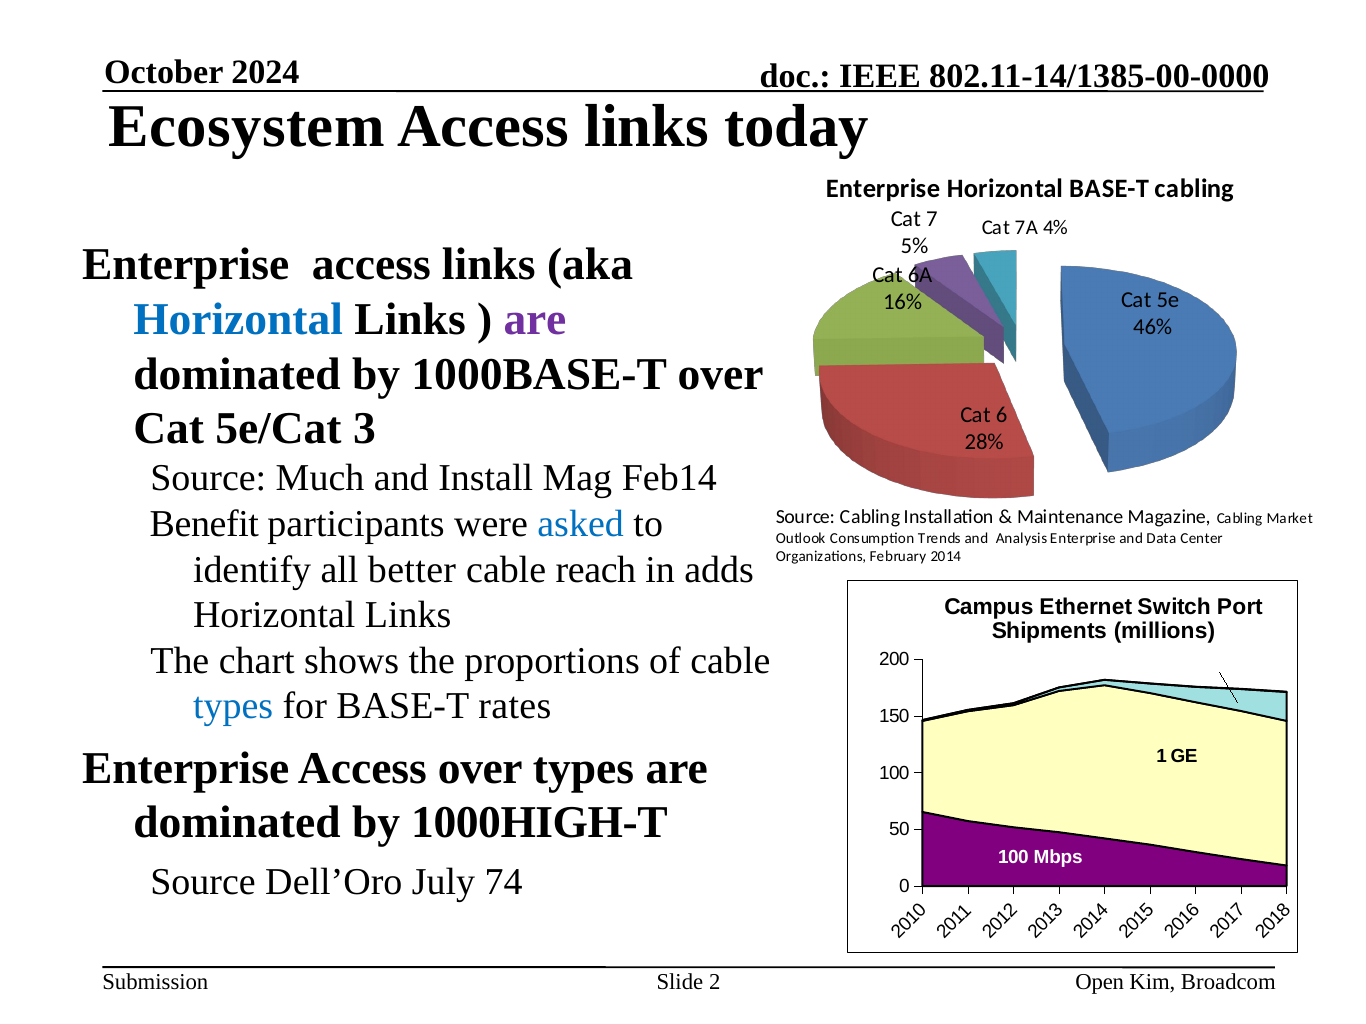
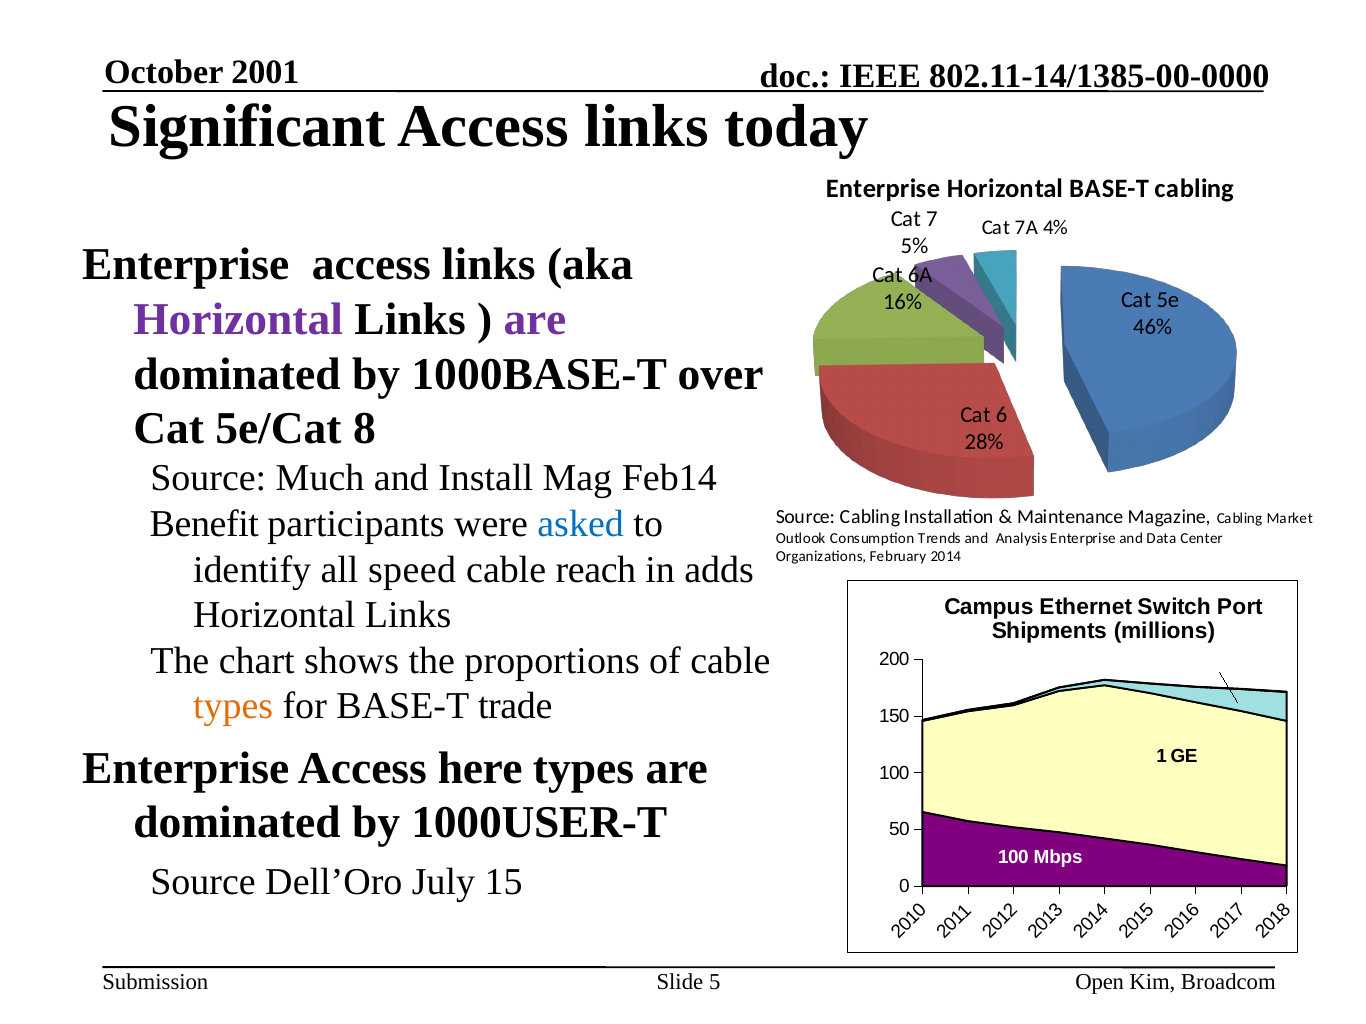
2024: 2024 -> 2001 (265, 72)
Ecosystem: Ecosystem -> Significant (247, 127)
Horizontal colour: blue -> purple (238, 320)
5e/Cat 3: 3 -> 8 (364, 429)
better: better -> speed (412, 570)
types colour: blue -> orange (233, 707)
rates: rates -> trade (515, 707)
Access over: over -> here (480, 769)
1000HIGH-T: 1000HIGH-T -> 1000USER-T (539, 823)
74: 74 -> 15 (504, 882)
Slide 2: 2 -> 5 (715, 983)
